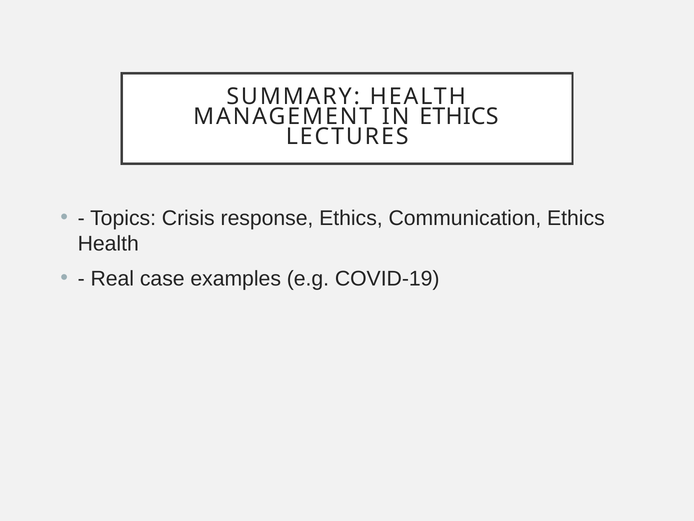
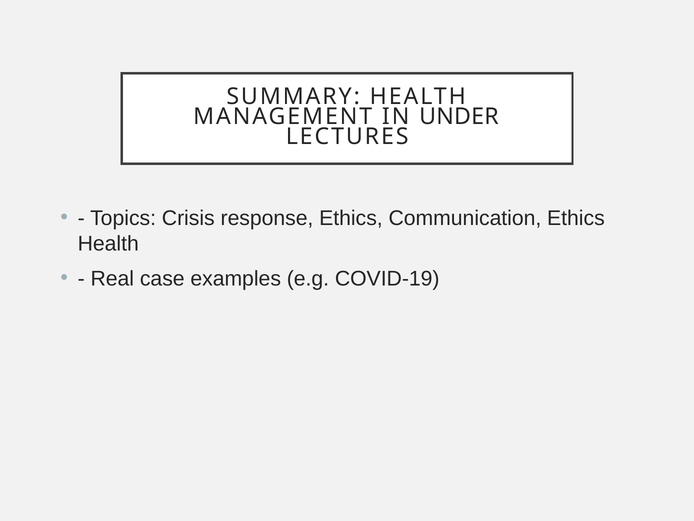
IN ETHICS: ETHICS -> UNDER (459, 117)
